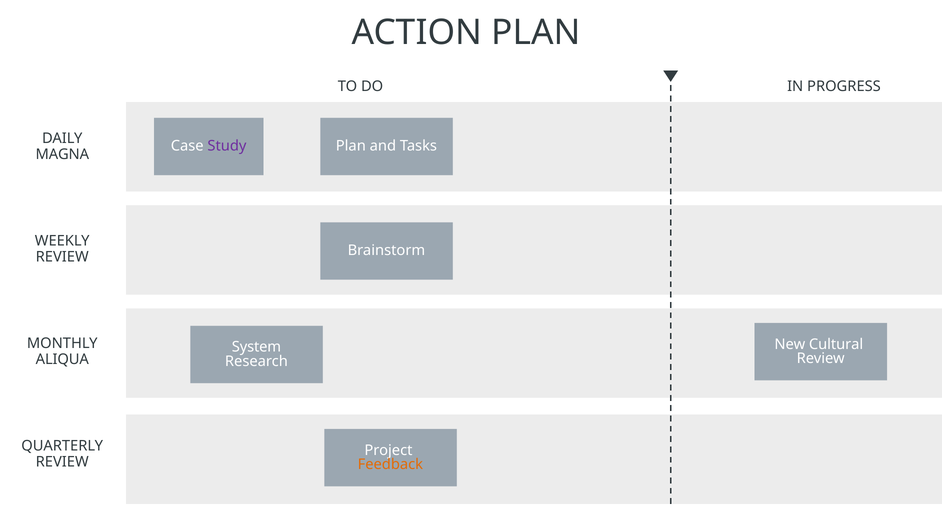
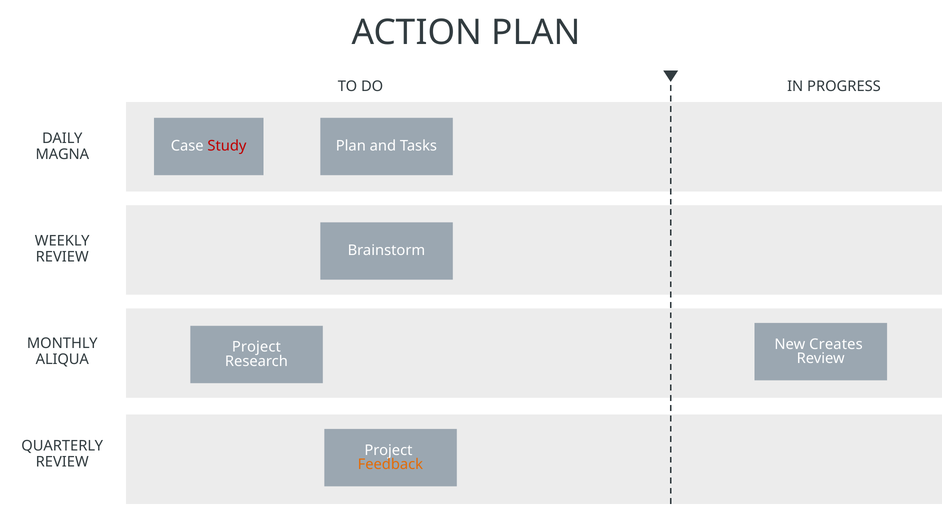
Study colour: purple -> red (227, 146)
Cultural: Cultural -> Creates (836, 344)
System: System -> Project (256, 347)
